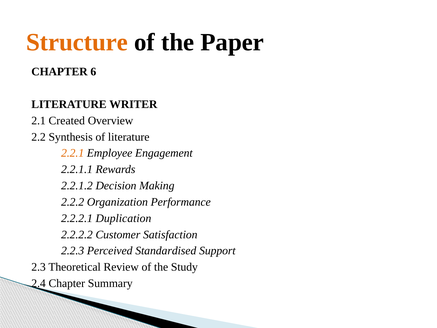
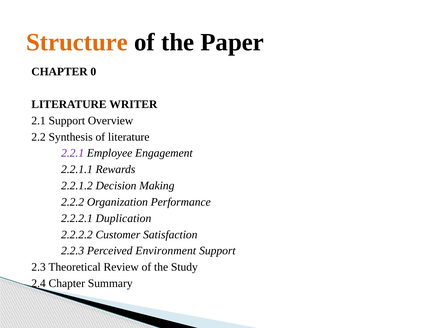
6: 6 -> 0 (93, 72)
2.1 Created: Created -> Support (67, 121)
2.2.1 colour: orange -> purple (73, 153)
Standardised: Standardised -> Environment (166, 251)
